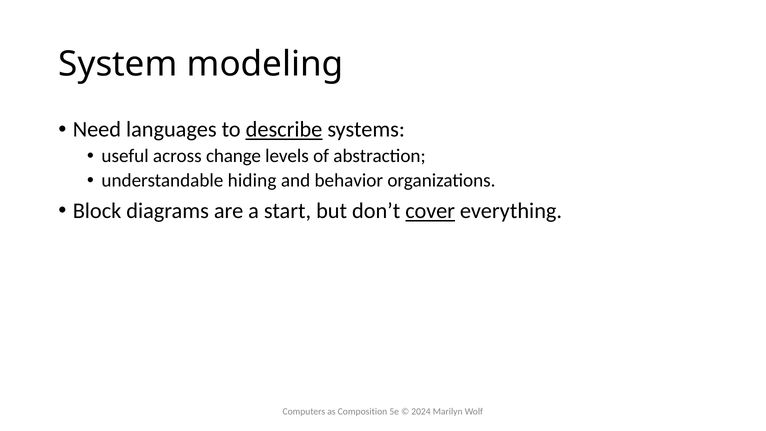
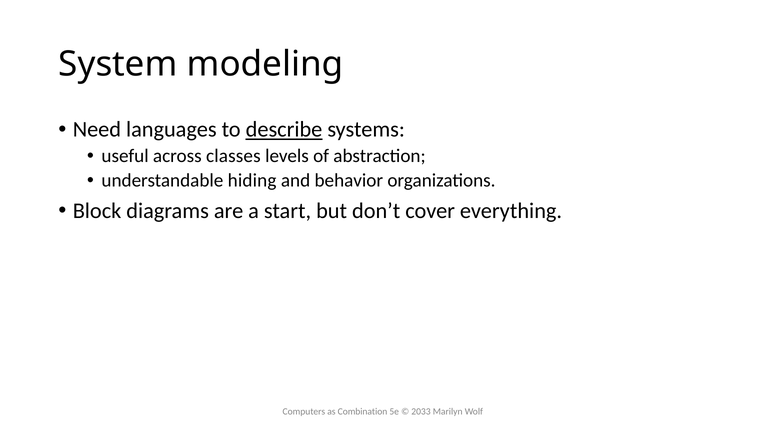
change: change -> classes (233, 156)
cover underline: present -> none (430, 211)
Composition: Composition -> Combination (363, 411)
2024: 2024 -> 2033 (421, 411)
